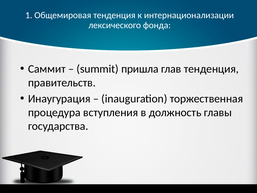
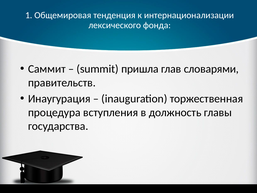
глав тенденция: тенденция -> словарями (211, 69)
